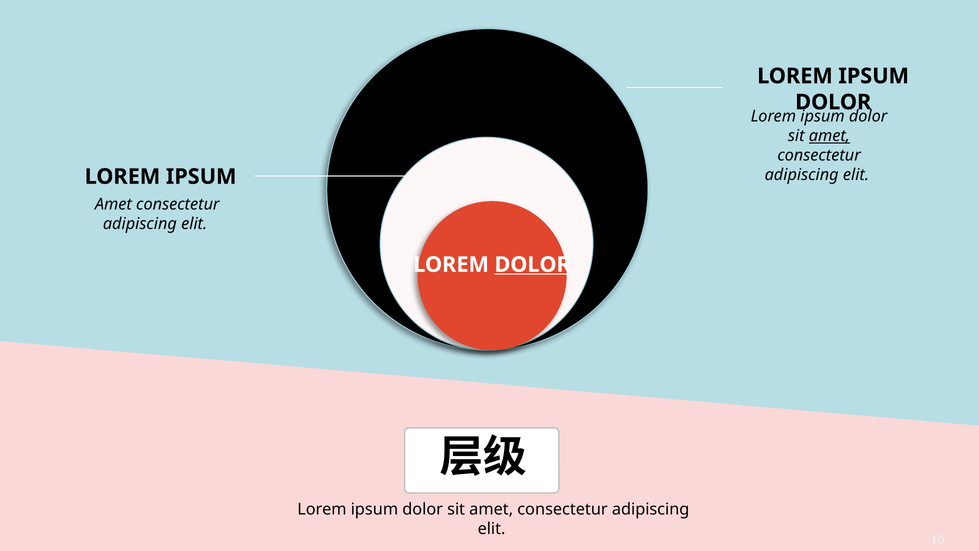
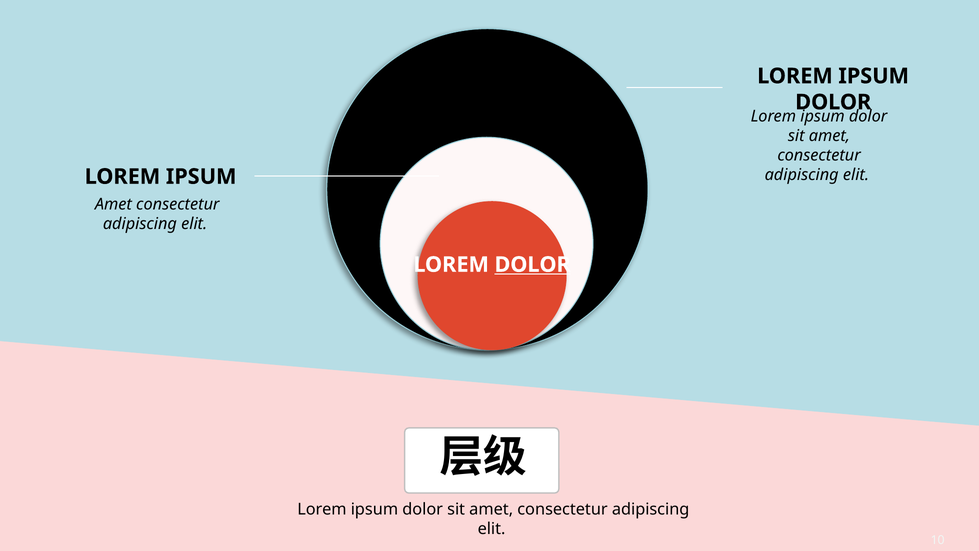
amet underline: present -> none (829, 136)
